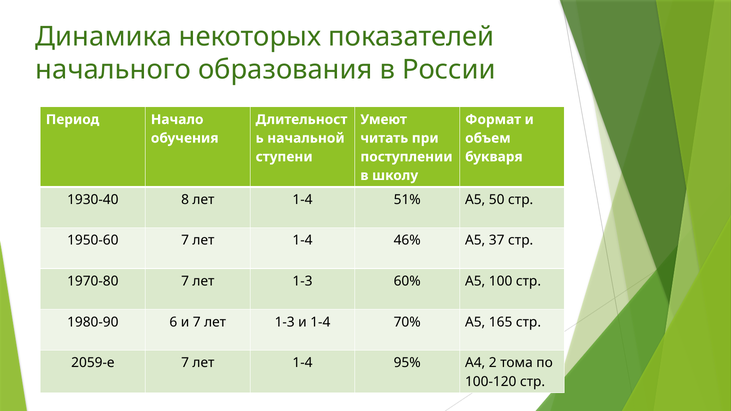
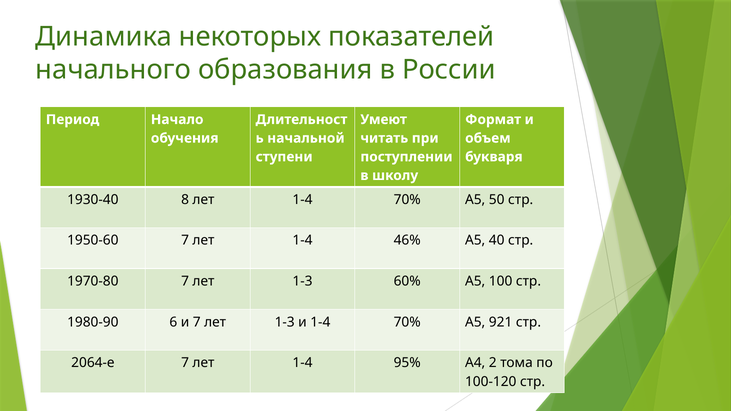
лет 1-4 51%: 51% -> 70% (407, 200)
37: 37 -> 40 (497, 241)
165: 165 -> 921 (501, 322)
2059-е: 2059-е -> 2064-е (93, 363)
